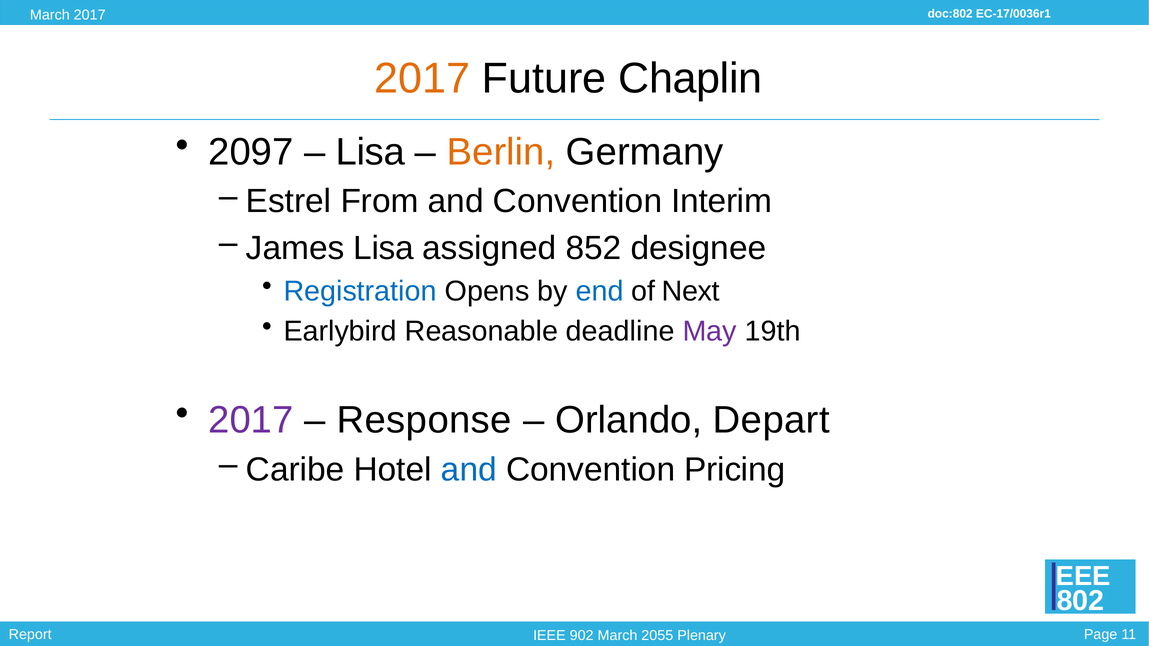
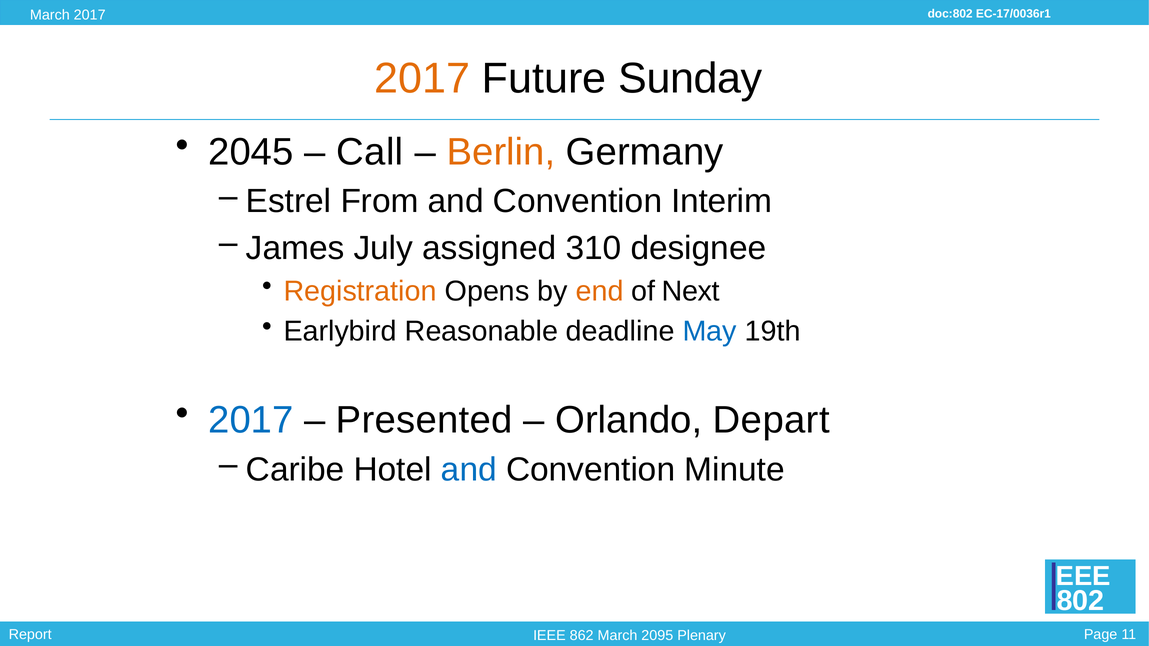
Chaplin: Chaplin -> Sunday (690, 78)
2097: 2097 -> 2045 (251, 152)
Lisa: Lisa -> Call (370, 152)
James Lisa: Lisa -> July (383, 248)
852: 852 -> 310 (593, 248)
Registration colour: blue -> orange (360, 291)
end colour: blue -> orange (600, 291)
May colour: purple -> blue (710, 331)
2017 colour: purple -> blue (251, 420)
Response: Response -> Presented (424, 420)
Pricing: Pricing -> Minute (735, 470)
902: 902 -> 862 (582, 636)
2055: 2055 -> 2095 (657, 636)
